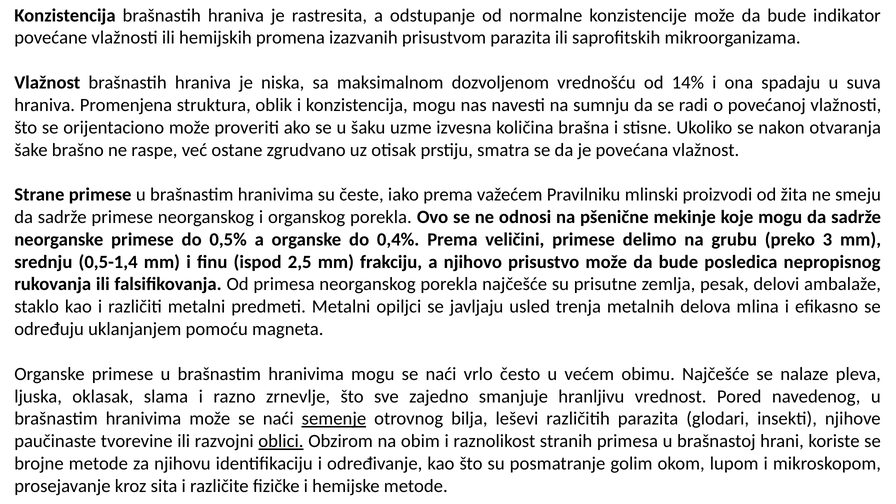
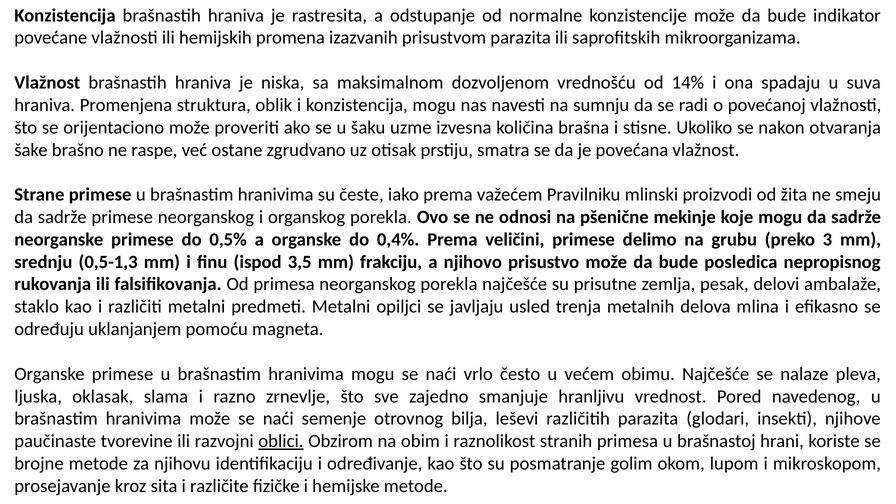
0,5-1,4: 0,5-1,4 -> 0,5-1,3 (108, 262)
2,5: 2,5 -> 3,5 (300, 262)
semenje underline: present -> none (334, 419)
